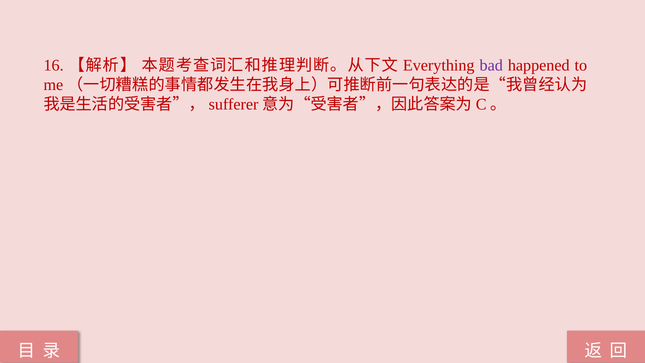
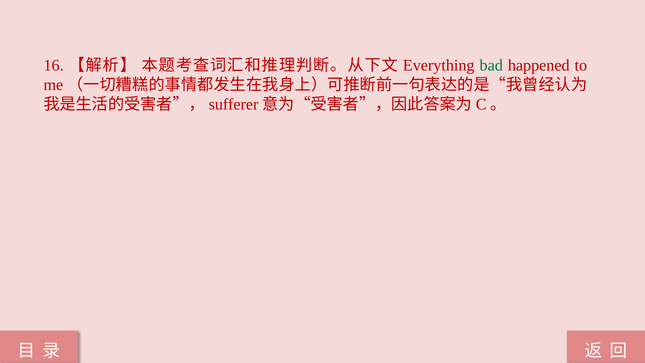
bad colour: purple -> green (491, 66)
